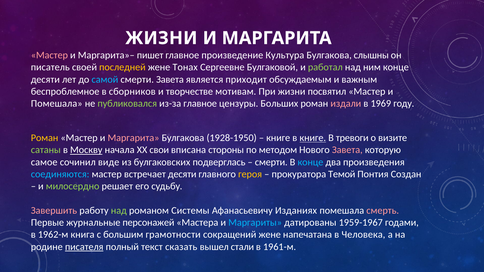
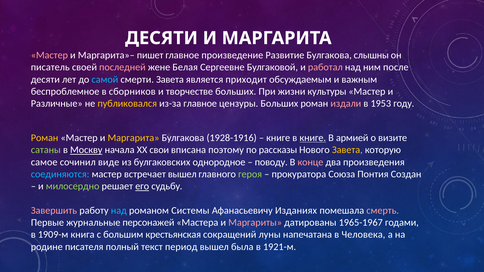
ЖИЗНИ: ЖИЗНИ -> ДЕСЯТИ (161, 38)
Культура: Культура -> Развитие (285, 55)
последней colour: yellow -> pink (122, 67)
Тонах: Тонах -> Белая (185, 67)
работал colour: light green -> pink (325, 67)
ним конце: конце -> после (396, 67)
творчестве мотивам: мотивам -> больших (236, 92)
посвятил: посвятил -> культуры (327, 92)
Помешала: Помешала -> Различные (57, 104)
публиковался colour: light green -> yellow (127, 104)
1969: 1969 -> 1953 (381, 104)
Маргарита colour: pink -> yellow (133, 138)
1928-1950: 1928-1950 -> 1928-1916 (232, 138)
тревоги: тревоги -> армией (352, 138)
стороны: стороны -> поэтому (226, 150)
методом: методом -> рассказы (278, 150)
Завета colour: pink -> yellow (347, 150)
подверглась: подверглась -> однородное (219, 162)
смерти: смерти -> поводу (271, 162)
конце colour: light blue -> pink (310, 162)
встречает десяти: десяти -> вышел (182, 174)
героя colour: yellow -> light green (250, 174)
Темой: Темой -> Союза (342, 174)
его underline: none -> present (142, 186)
над colour: light green -> light blue (119, 211)
Маргариты colour: light blue -> pink (255, 223)
1959-1967: 1959-1967 -> 1965-1967 (361, 223)
1962-м: 1962-м -> 1909-м (53, 235)
грамотности: грамотности -> крестьянская (173, 235)
сокращений жене: жене -> луны (270, 235)
писателя underline: present -> none (84, 247)
сказать: сказать -> период (181, 247)
стали: стали -> была (242, 247)
1961-м: 1961-м -> 1921-м (280, 247)
